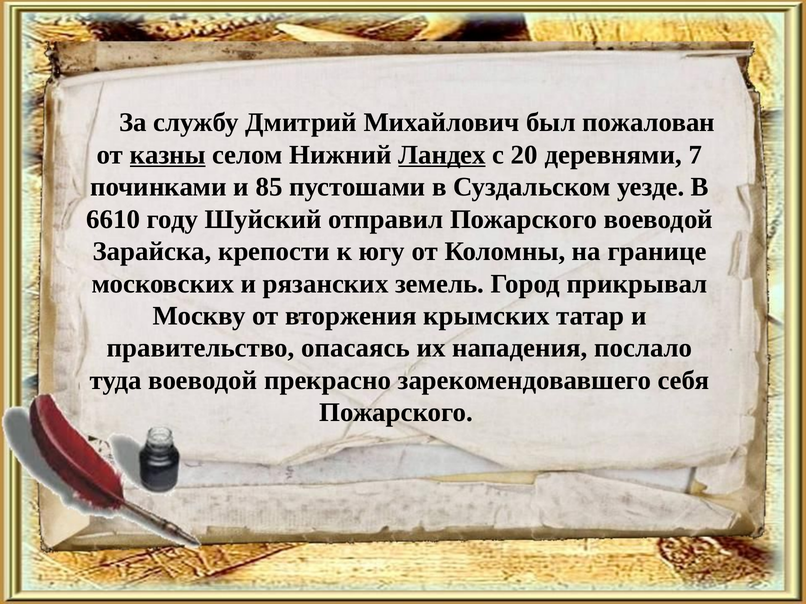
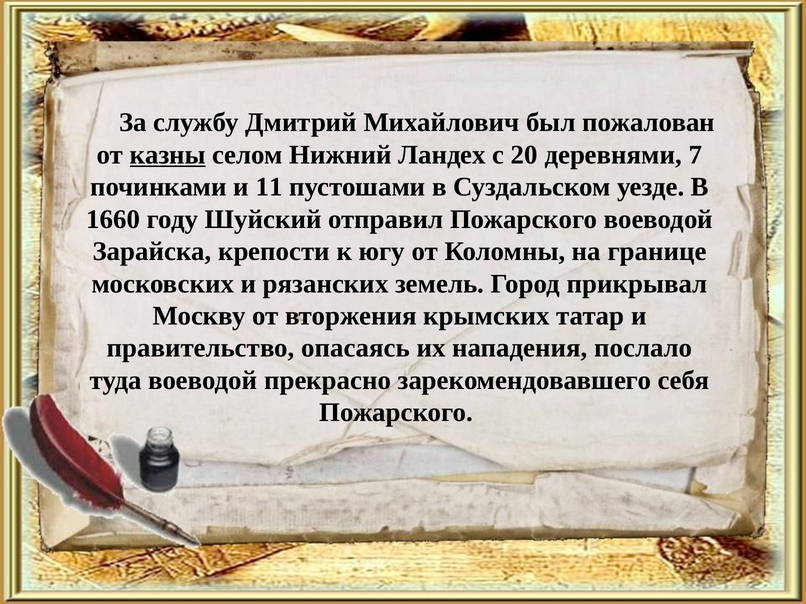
Ландех underline: present -> none (442, 155)
85: 85 -> 11 (269, 187)
6610: 6610 -> 1660 (113, 219)
